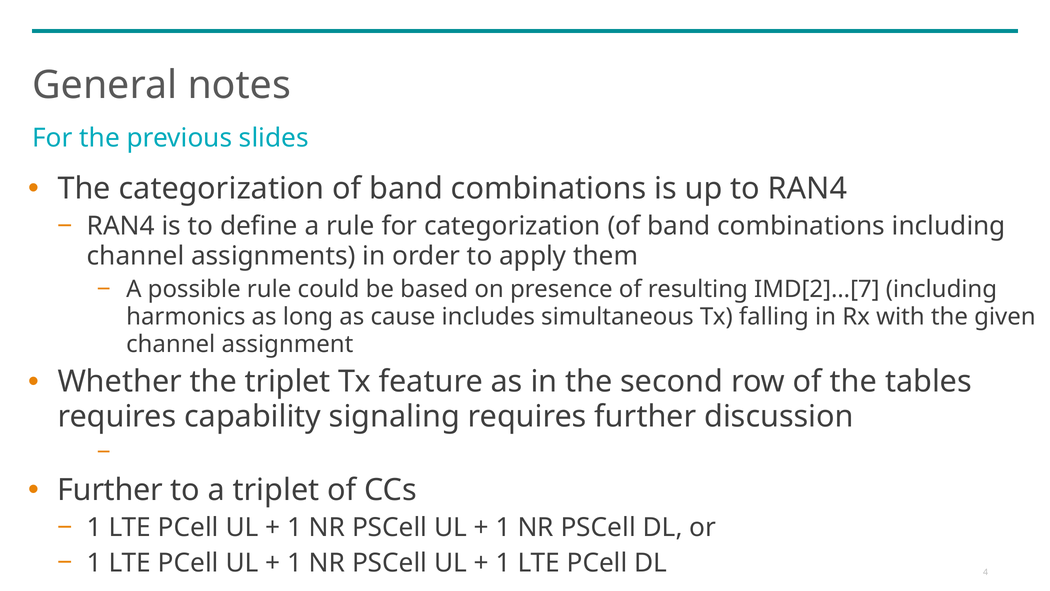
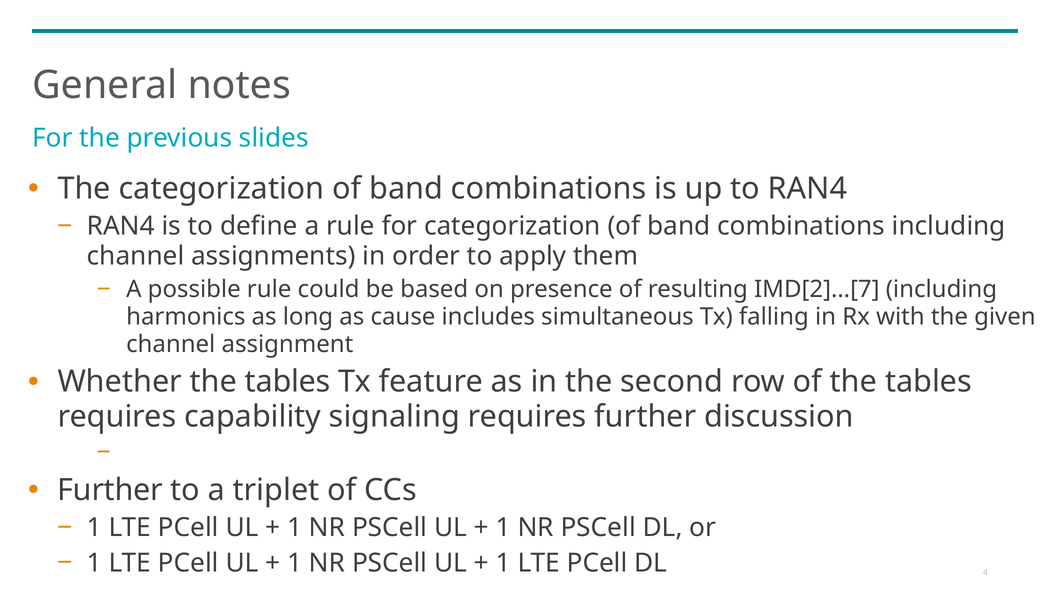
Whether the triplet: triplet -> tables (288, 381)
